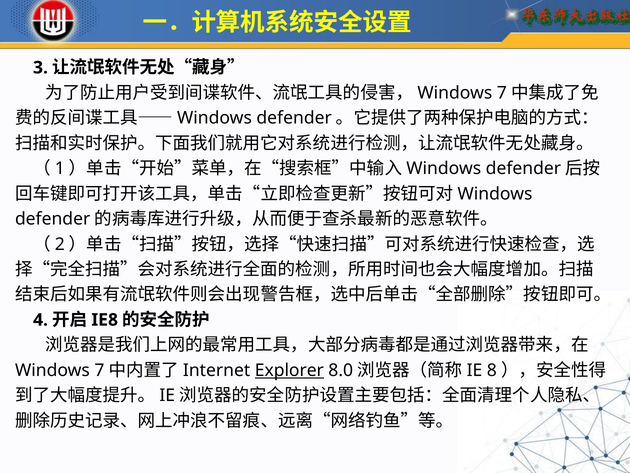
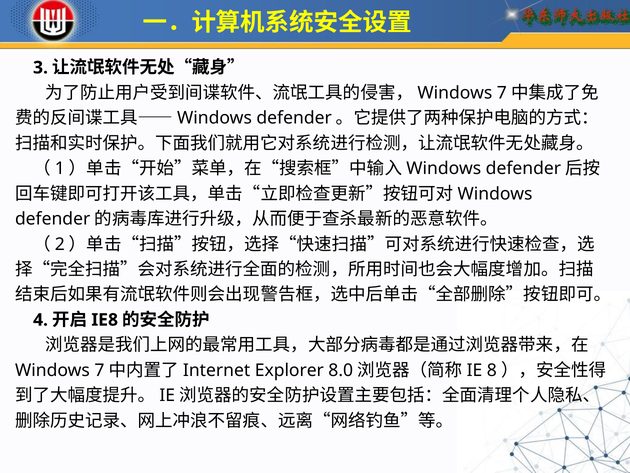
Explorer underline: present -> none (289, 370)
